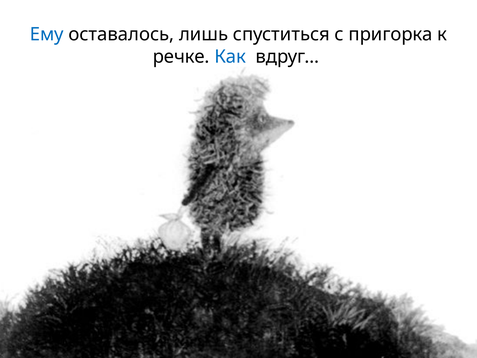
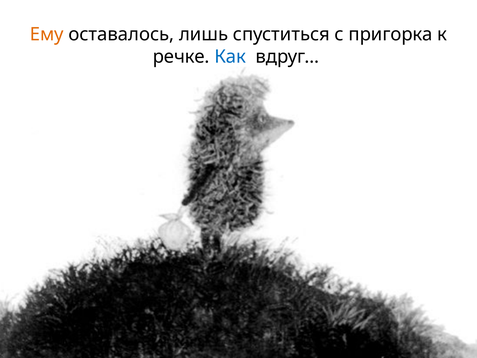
Ему colour: blue -> orange (47, 34)
